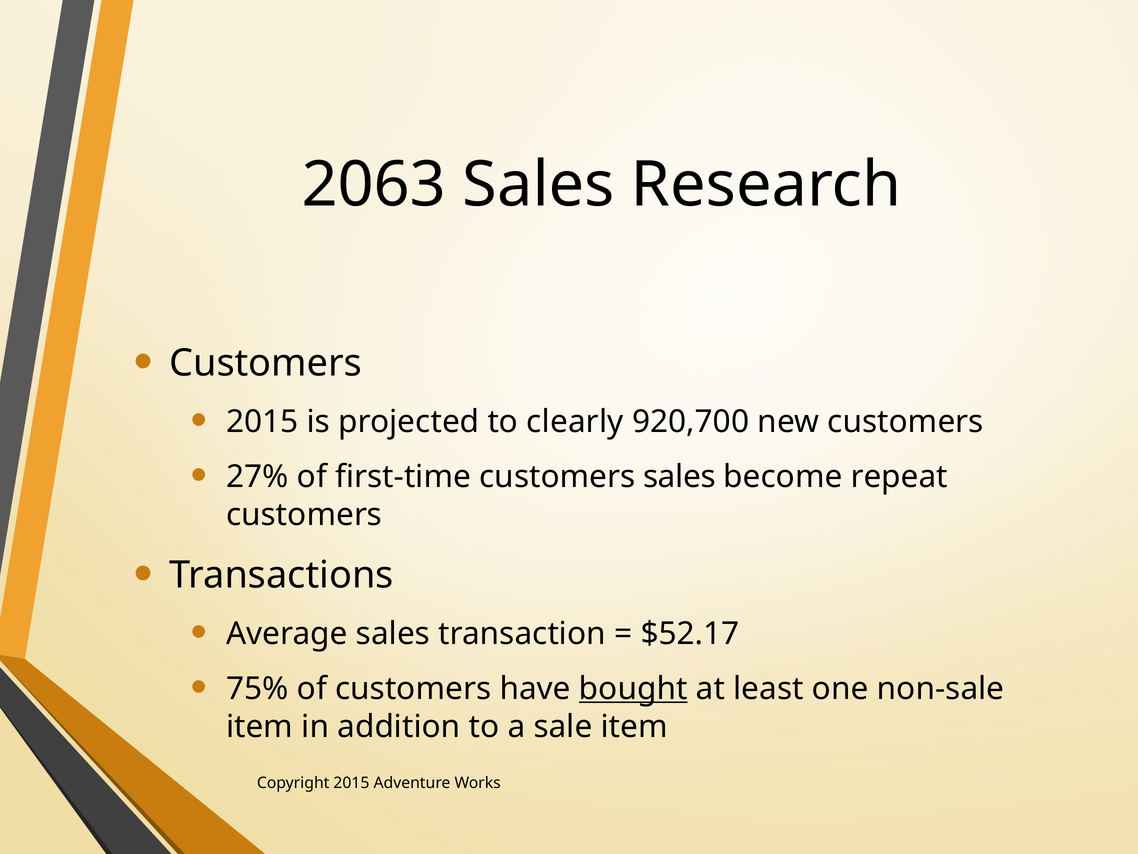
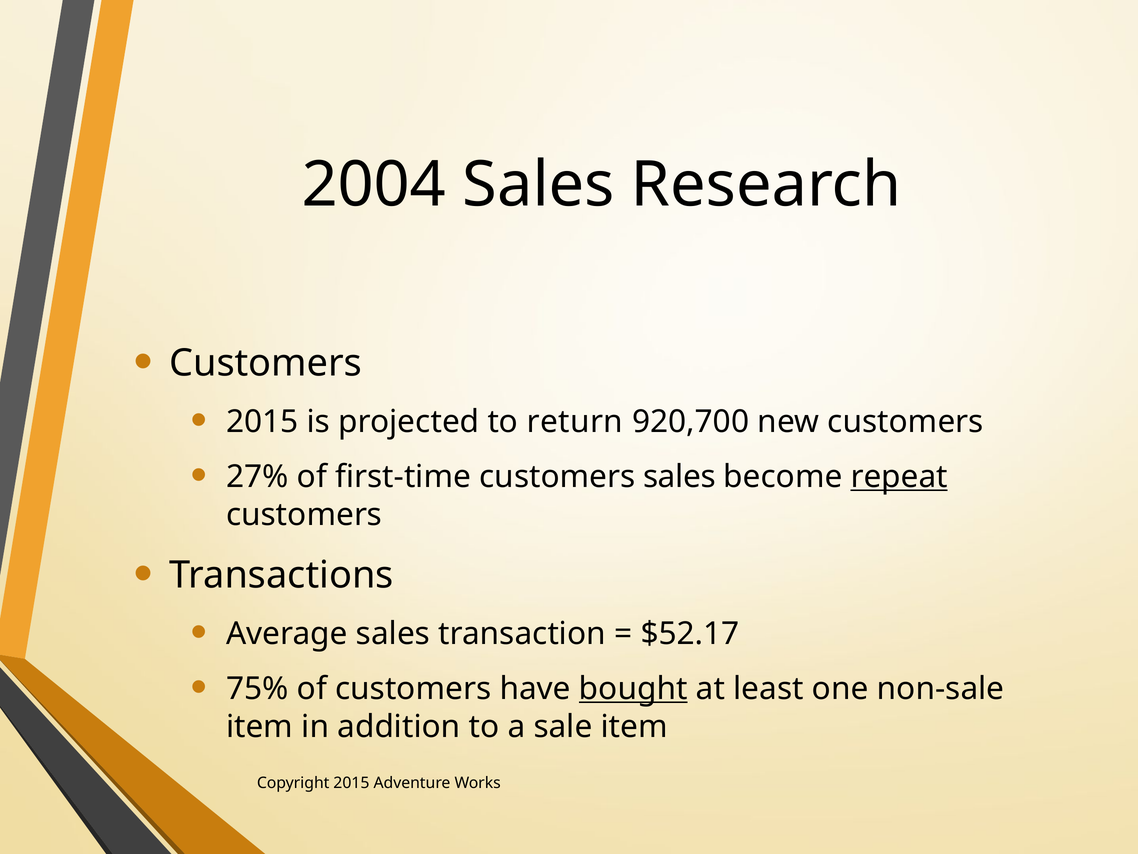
2063: 2063 -> 2004 (374, 185)
clearly: clearly -> return (575, 421)
repeat underline: none -> present (899, 476)
